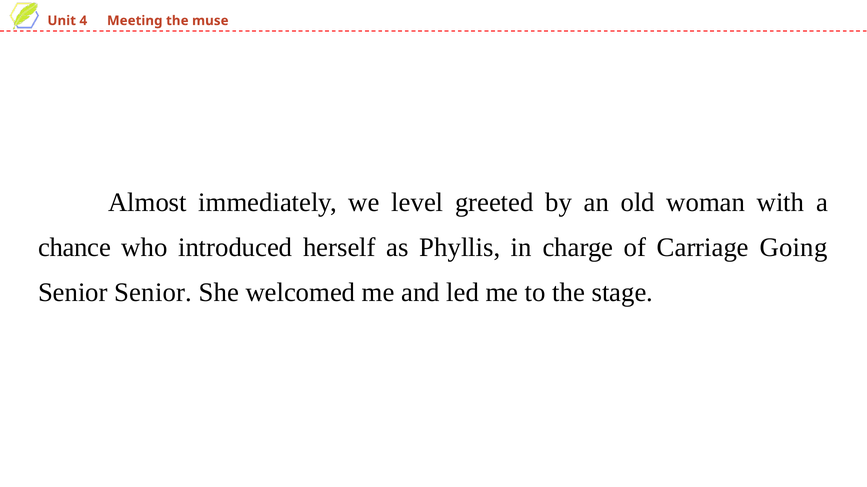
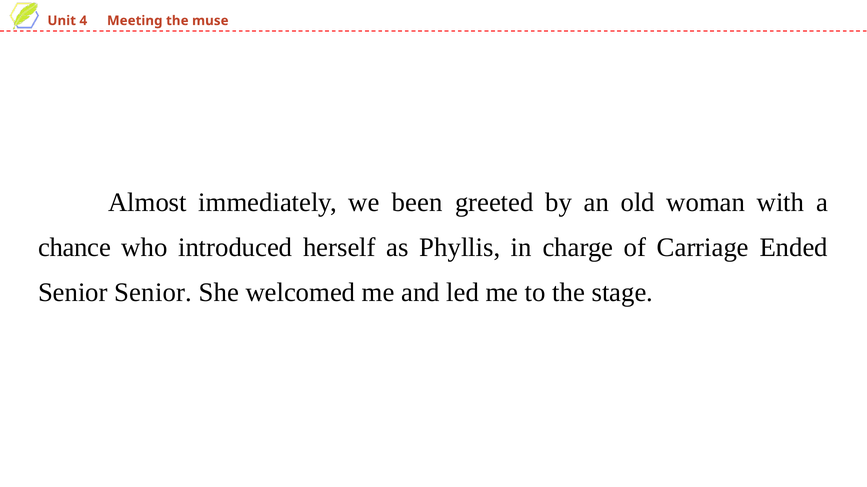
level: level -> been (417, 203)
Going: Going -> Ended (794, 248)
